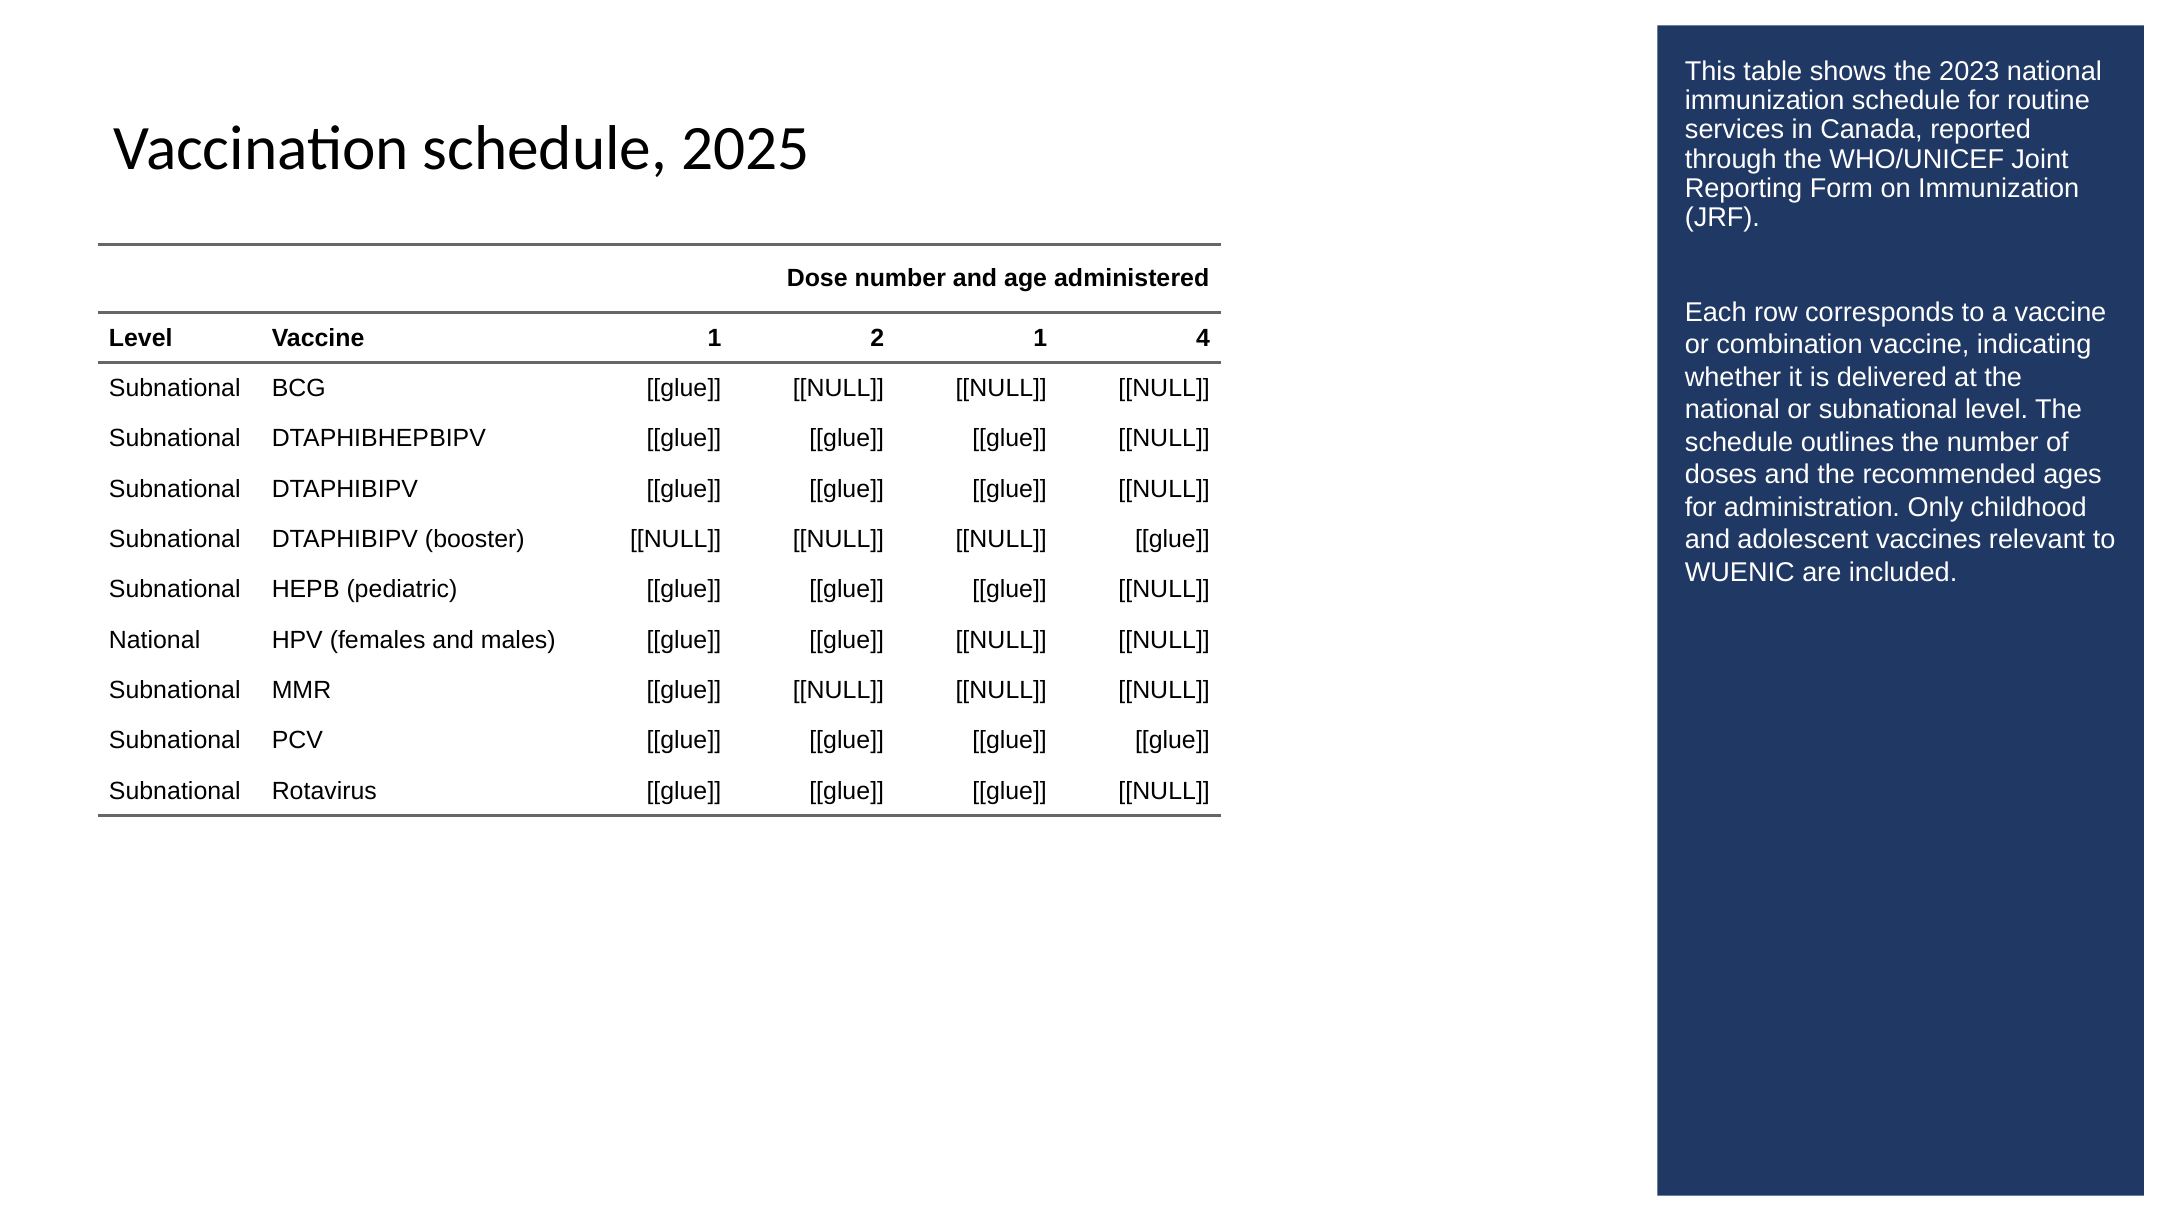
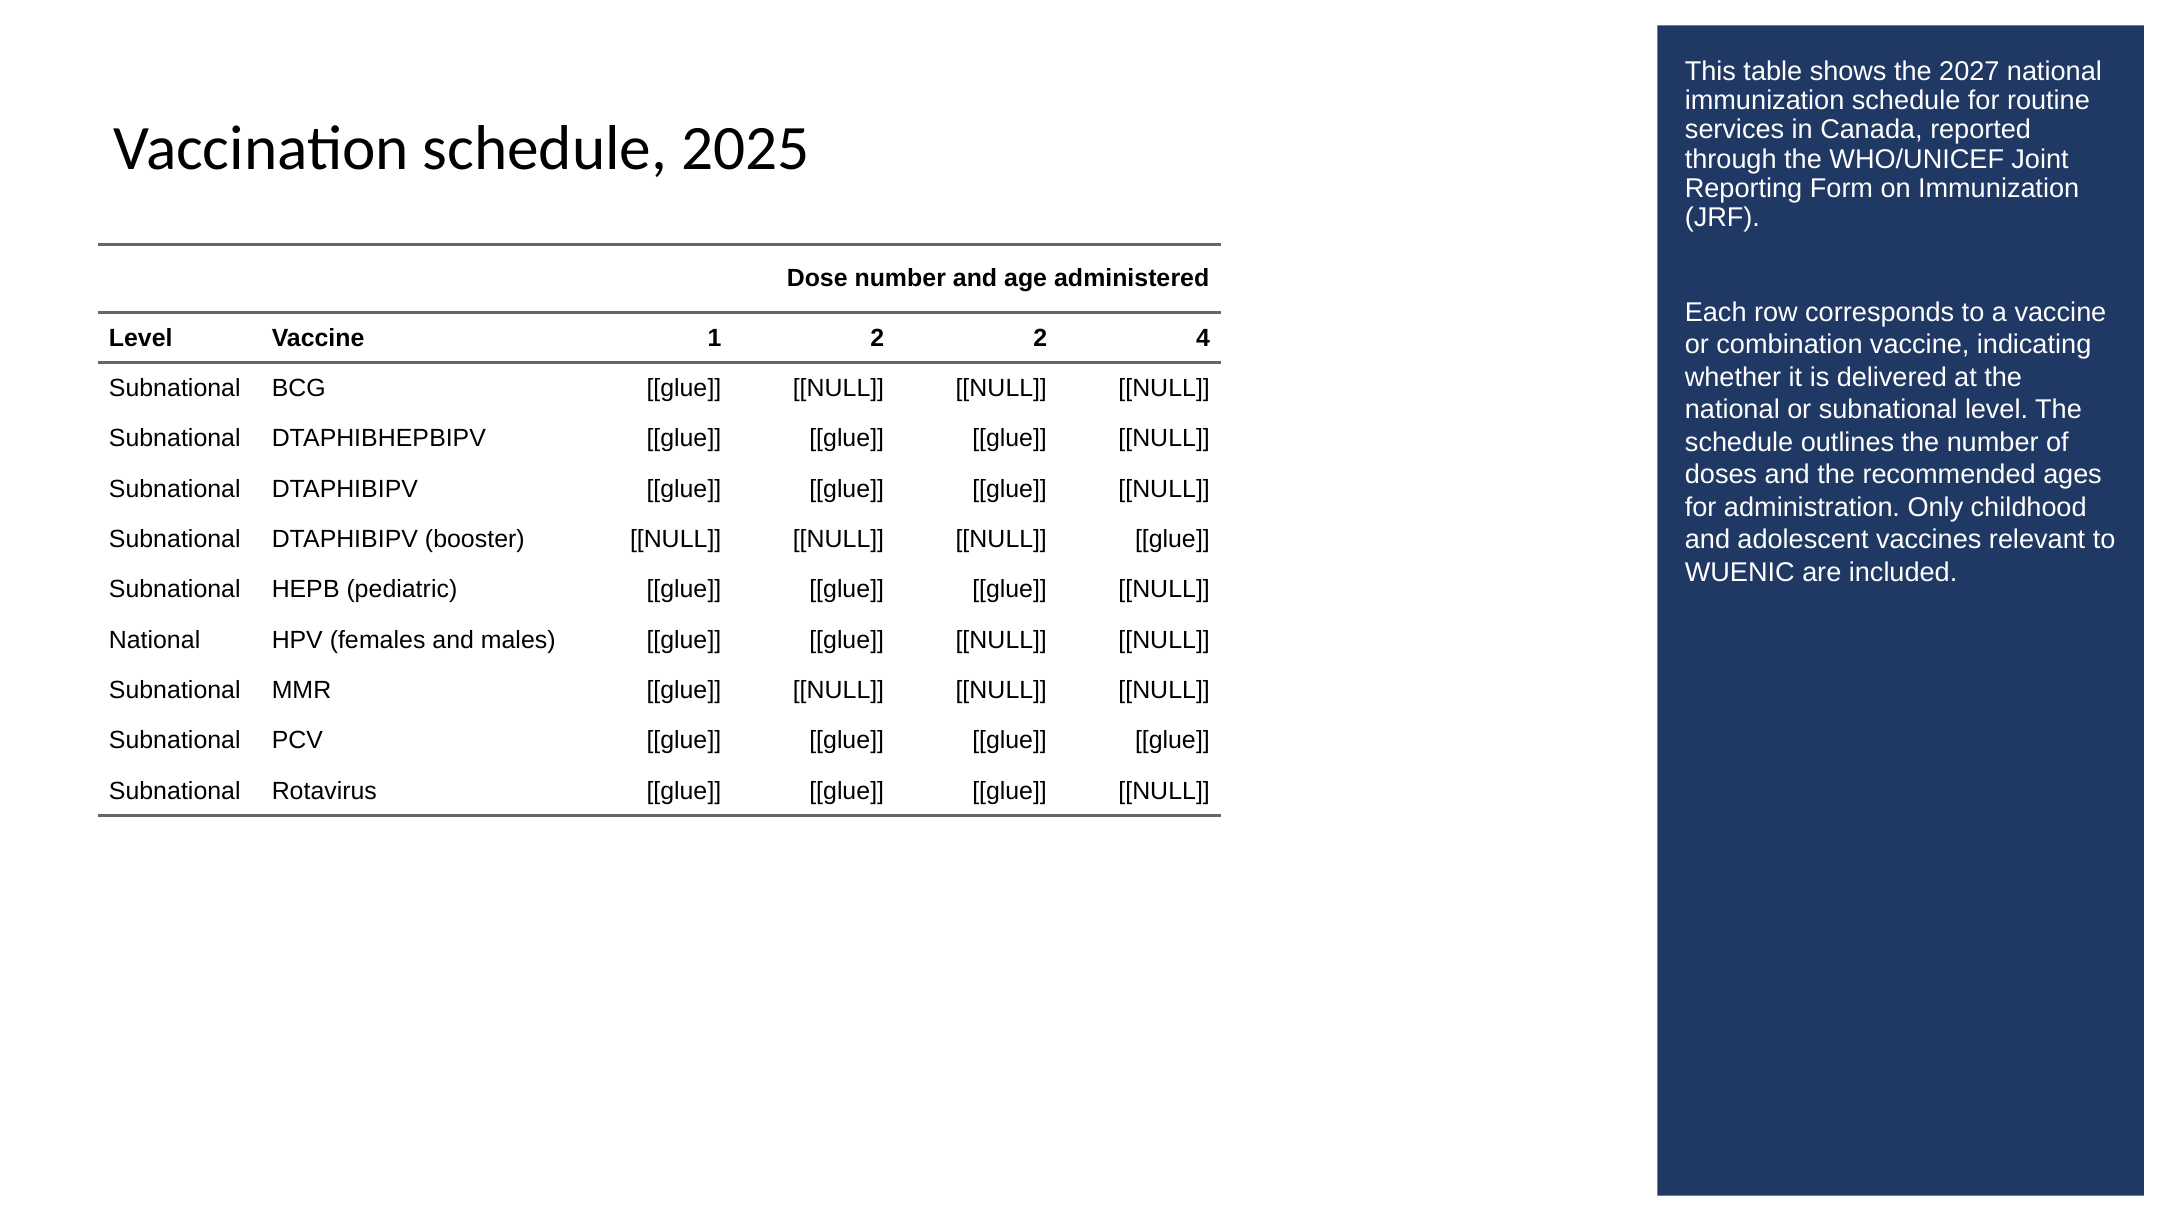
2023: 2023 -> 2027 (1969, 71)
2 1: 1 -> 2 (1040, 338)
